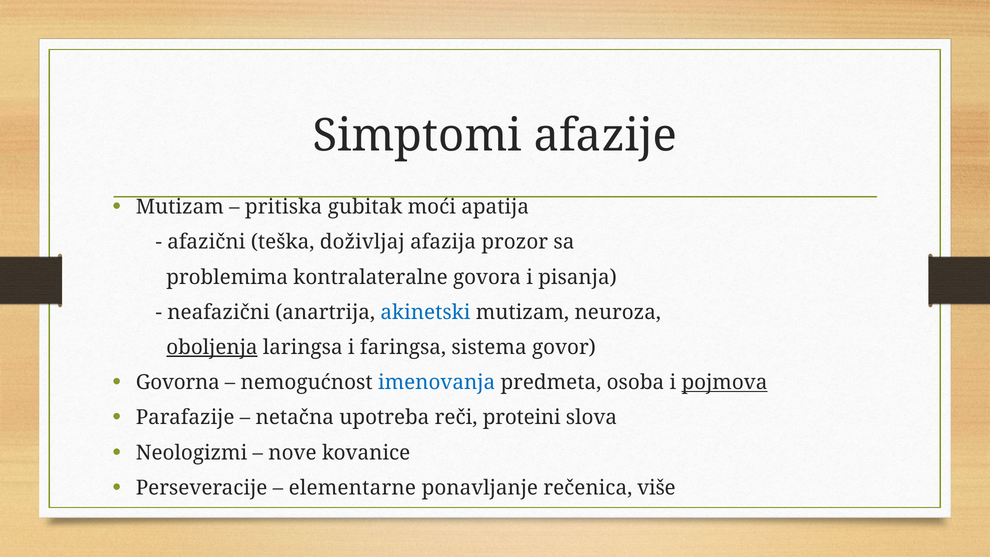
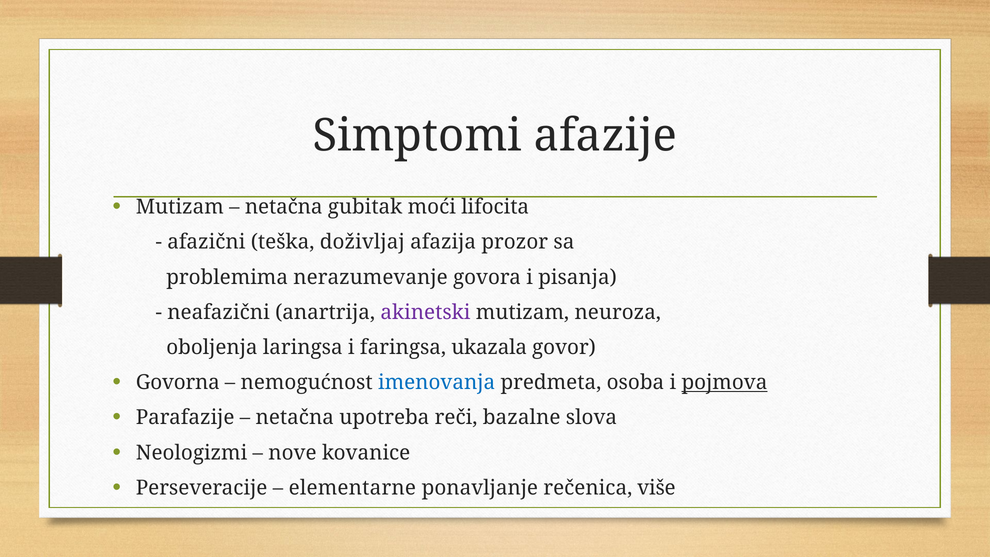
pritiska: pritiska -> netačna (284, 207)
apatija: apatija -> lifocita (495, 207)
kontralateralne: kontralateralne -> nerazumevanje (371, 277)
akinetski colour: blue -> purple (425, 312)
oboljenja underline: present -> none (212, 347)
sistema: sistema -> ukazala (489, 347)
proteini: proteini -> bazalne (522, 418)
